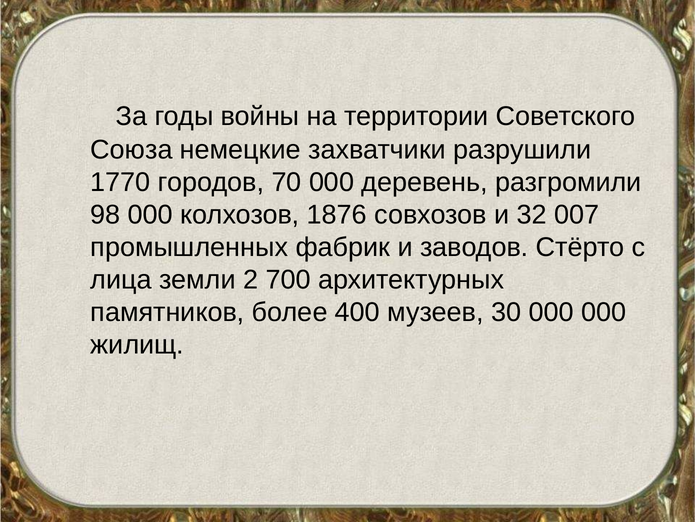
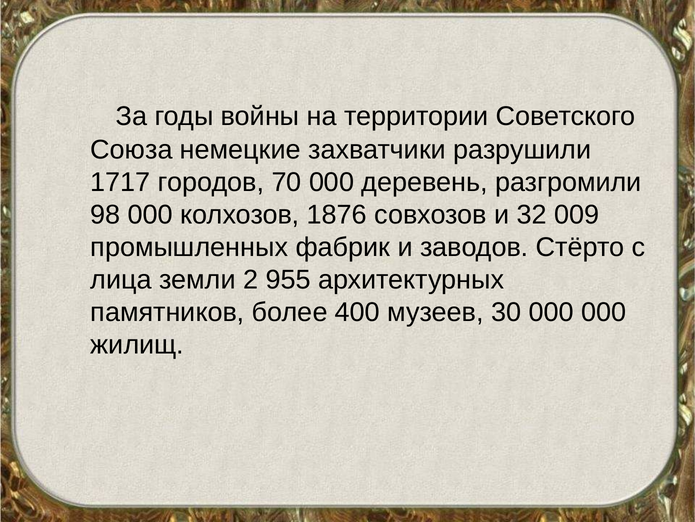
1770: 1770 -> 1717 (120, 182)
007: 007 -> 009 (577, 215)
700: 700 -> 955 (288, 279)
